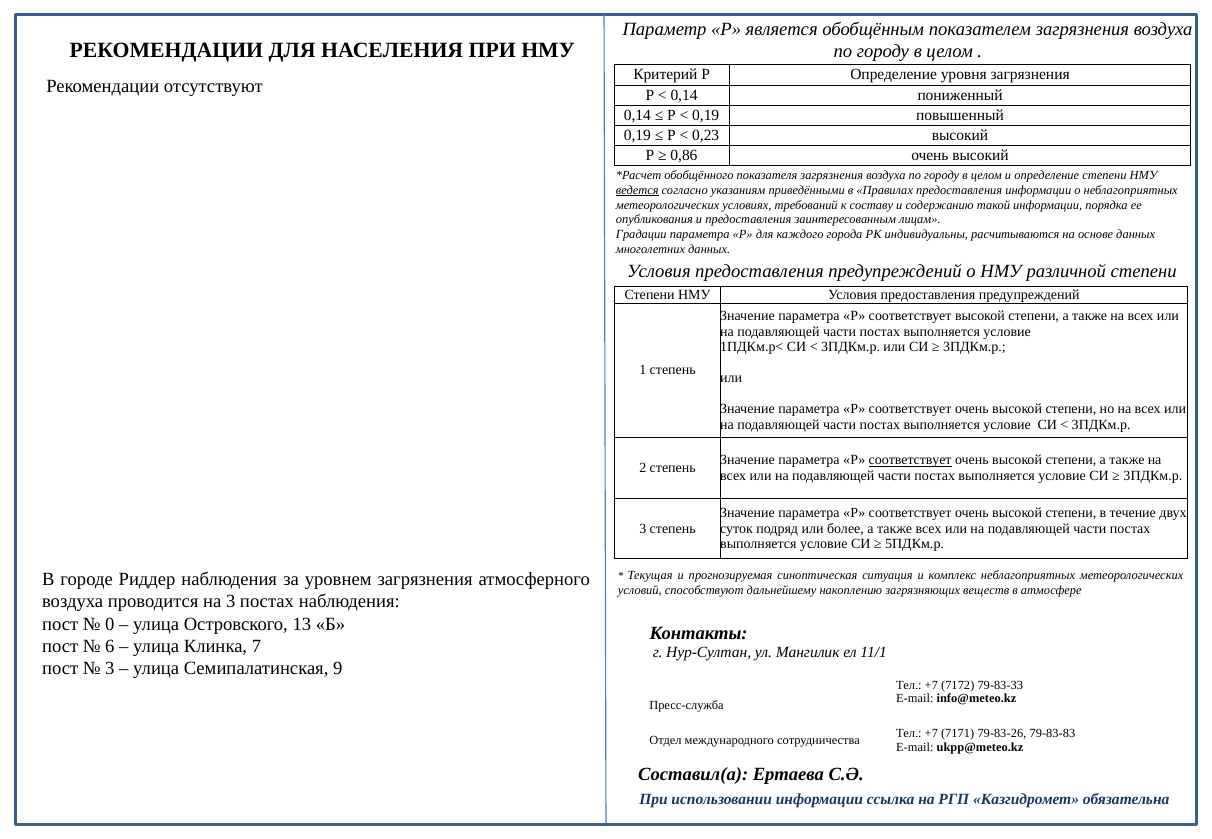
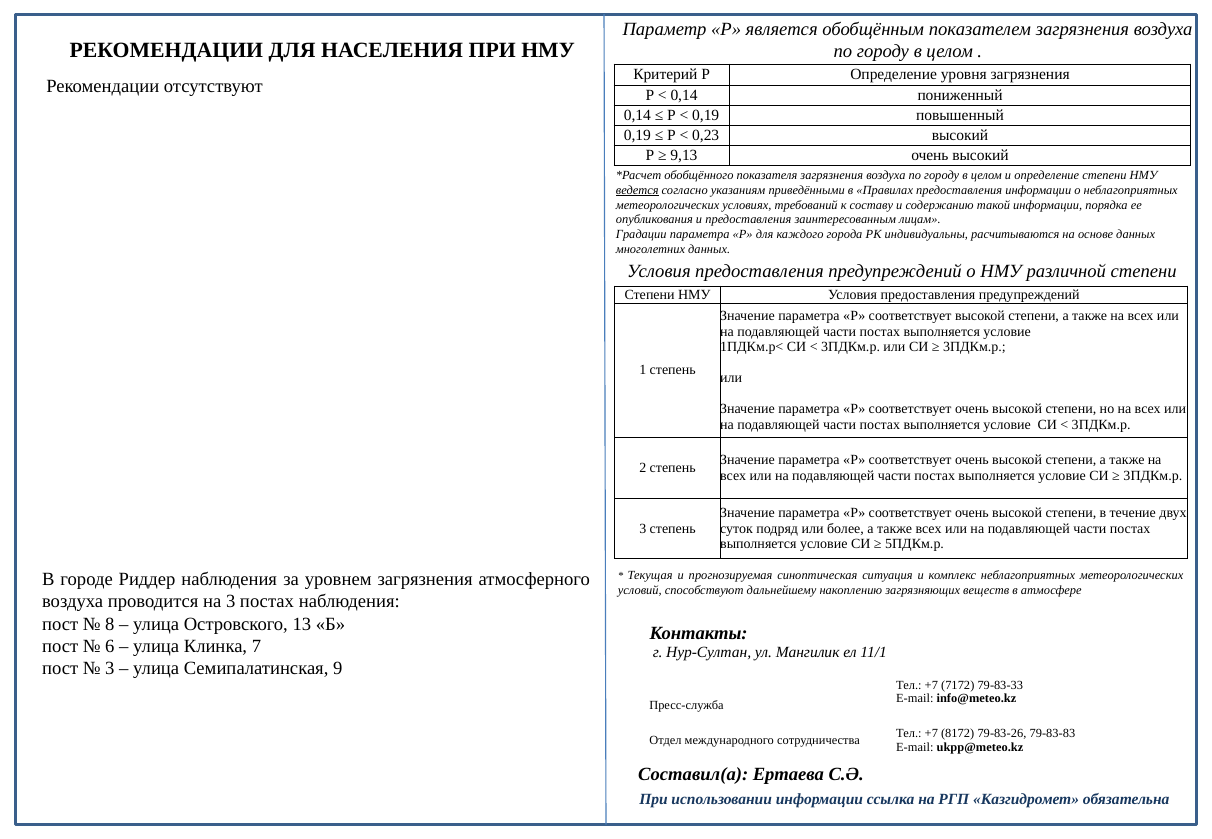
0,86: 0,86 -> 9,13 (684, 155)
соответствует underline: present -> none (910, 460)
0: 0 -> 8 (110, 624)
7171: 7171 -> 8172 (958, 733)
